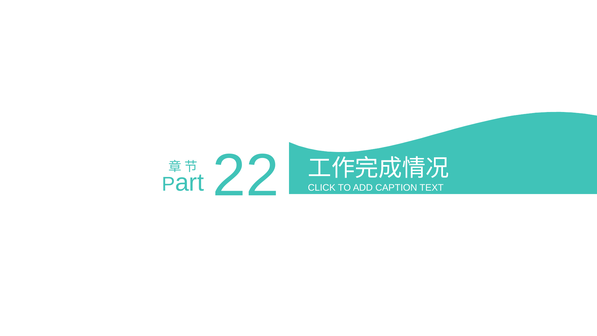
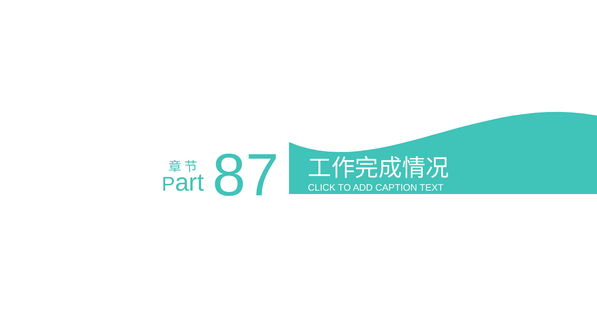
22: 22 -> 87 (246, 176)
